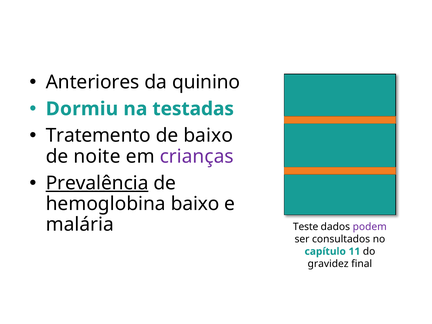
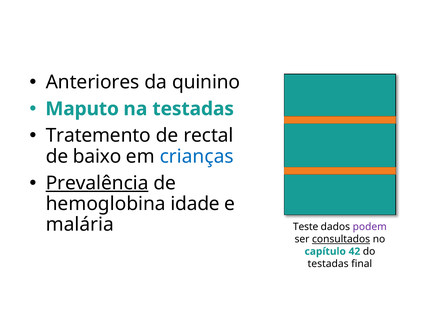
Dormiu: Dormiu -> Maputo (82, 109)
de baixo: baixo -> rectal (208, 136)
noite: noite -> baixo (97, 156)
crianças colour: purple -> blue (197, 156)
hemoglobina baixo: baixo -> idade (195, 204)
consultados underline: none -> present (341, 239)
11: 11 -> 42 (354, 251)
gravidez: gravidez -> testadas (328, 264)
